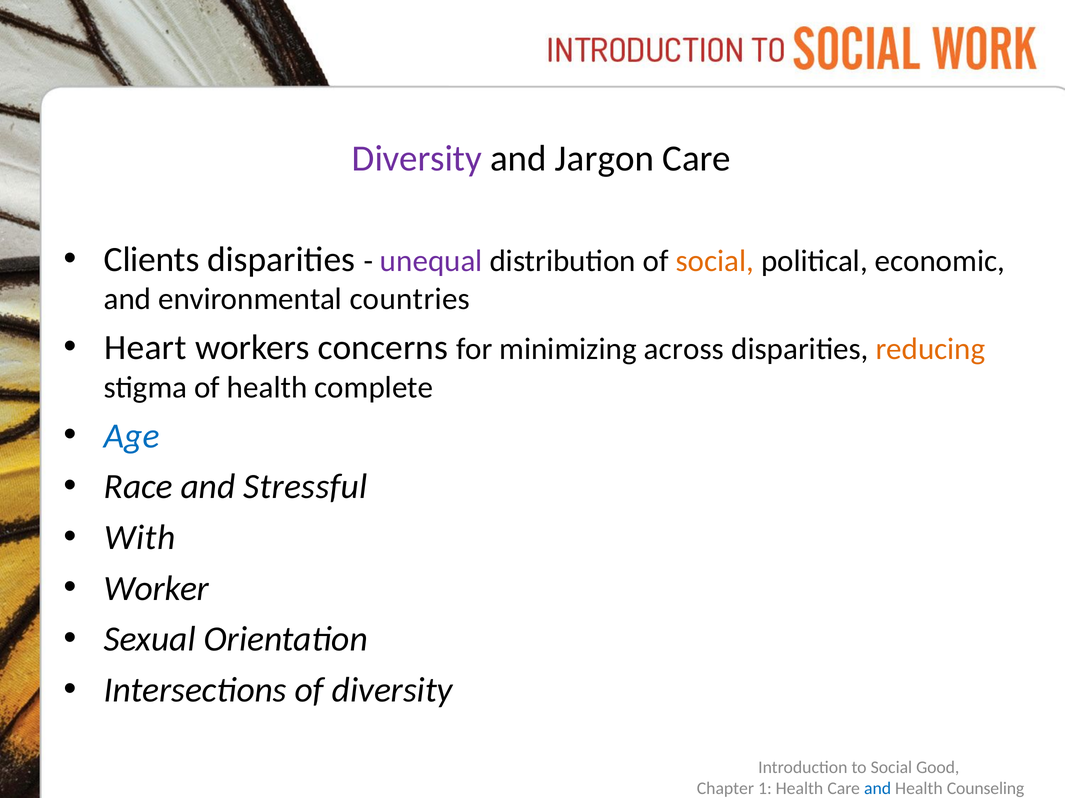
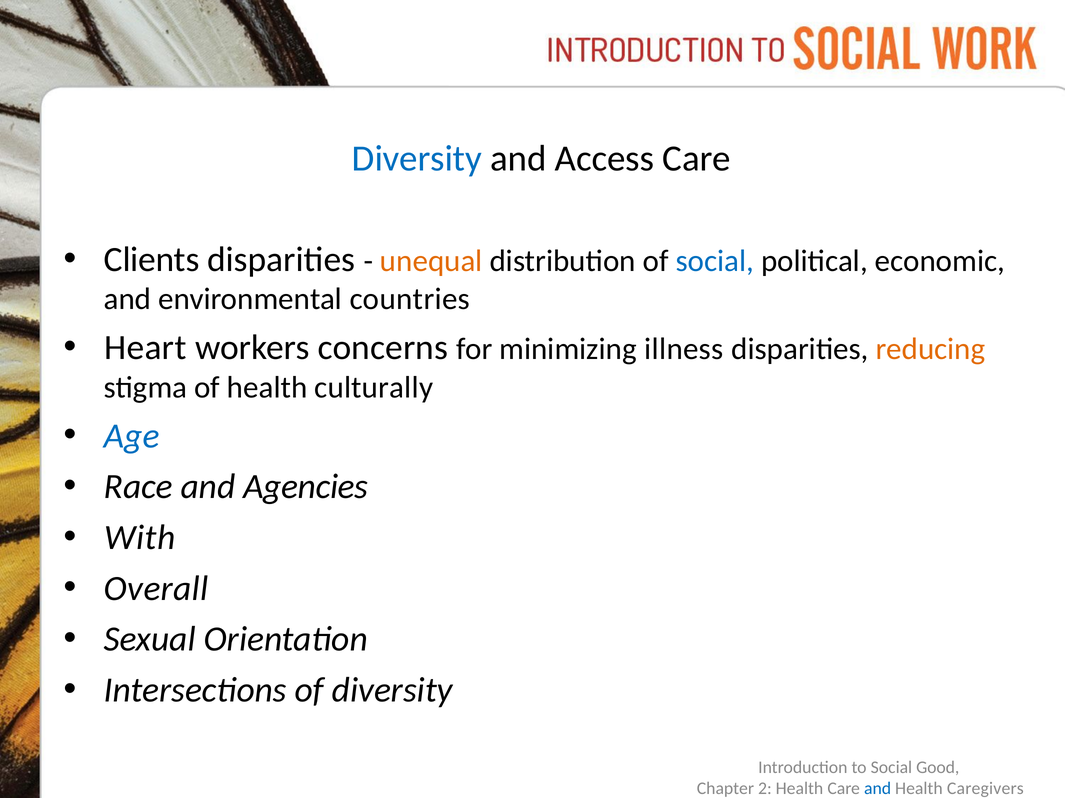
Diversity colour: purple -> blue (417, 159)
Jargon: Jargon -> Access (605, 159)
unequal colour: purple -> orange (431, 261)
social colour: orange -> blue (715, 261)
across: across -> illness (684, 349)
complete: complete -> culturally (374, 388)
Stressful: Stressful -> Agencies (306, 487)
Worker: Worker -> Overall (156, 589)
1: 1 -> 2 (765, 789)
Counseling: Counseling -> Caregivers (985, 789)
